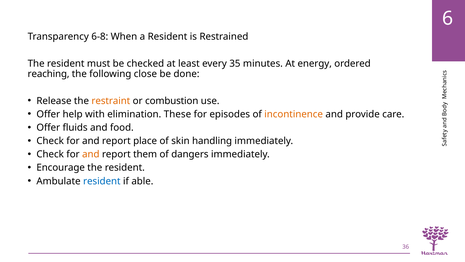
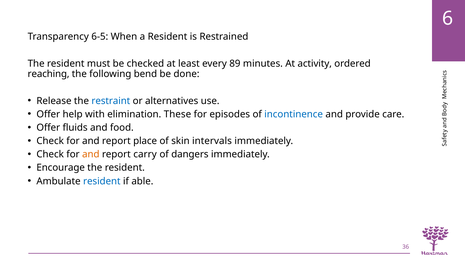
6-8: 6-8 -> 6-5 (100, 37)
35: 35 -> 89 (235, 63)
energy: energy -> activity (315, 63)
close: close -> bend (145, 74)
restraint colour: orange -> blue (111, 101)
combustion: combustion -> alternatives (172, 101)
incontinence colour: orange -> blue (294, 114)
handling: handling -> intervals (212, 141)
them: them -> carry (145, 154)
